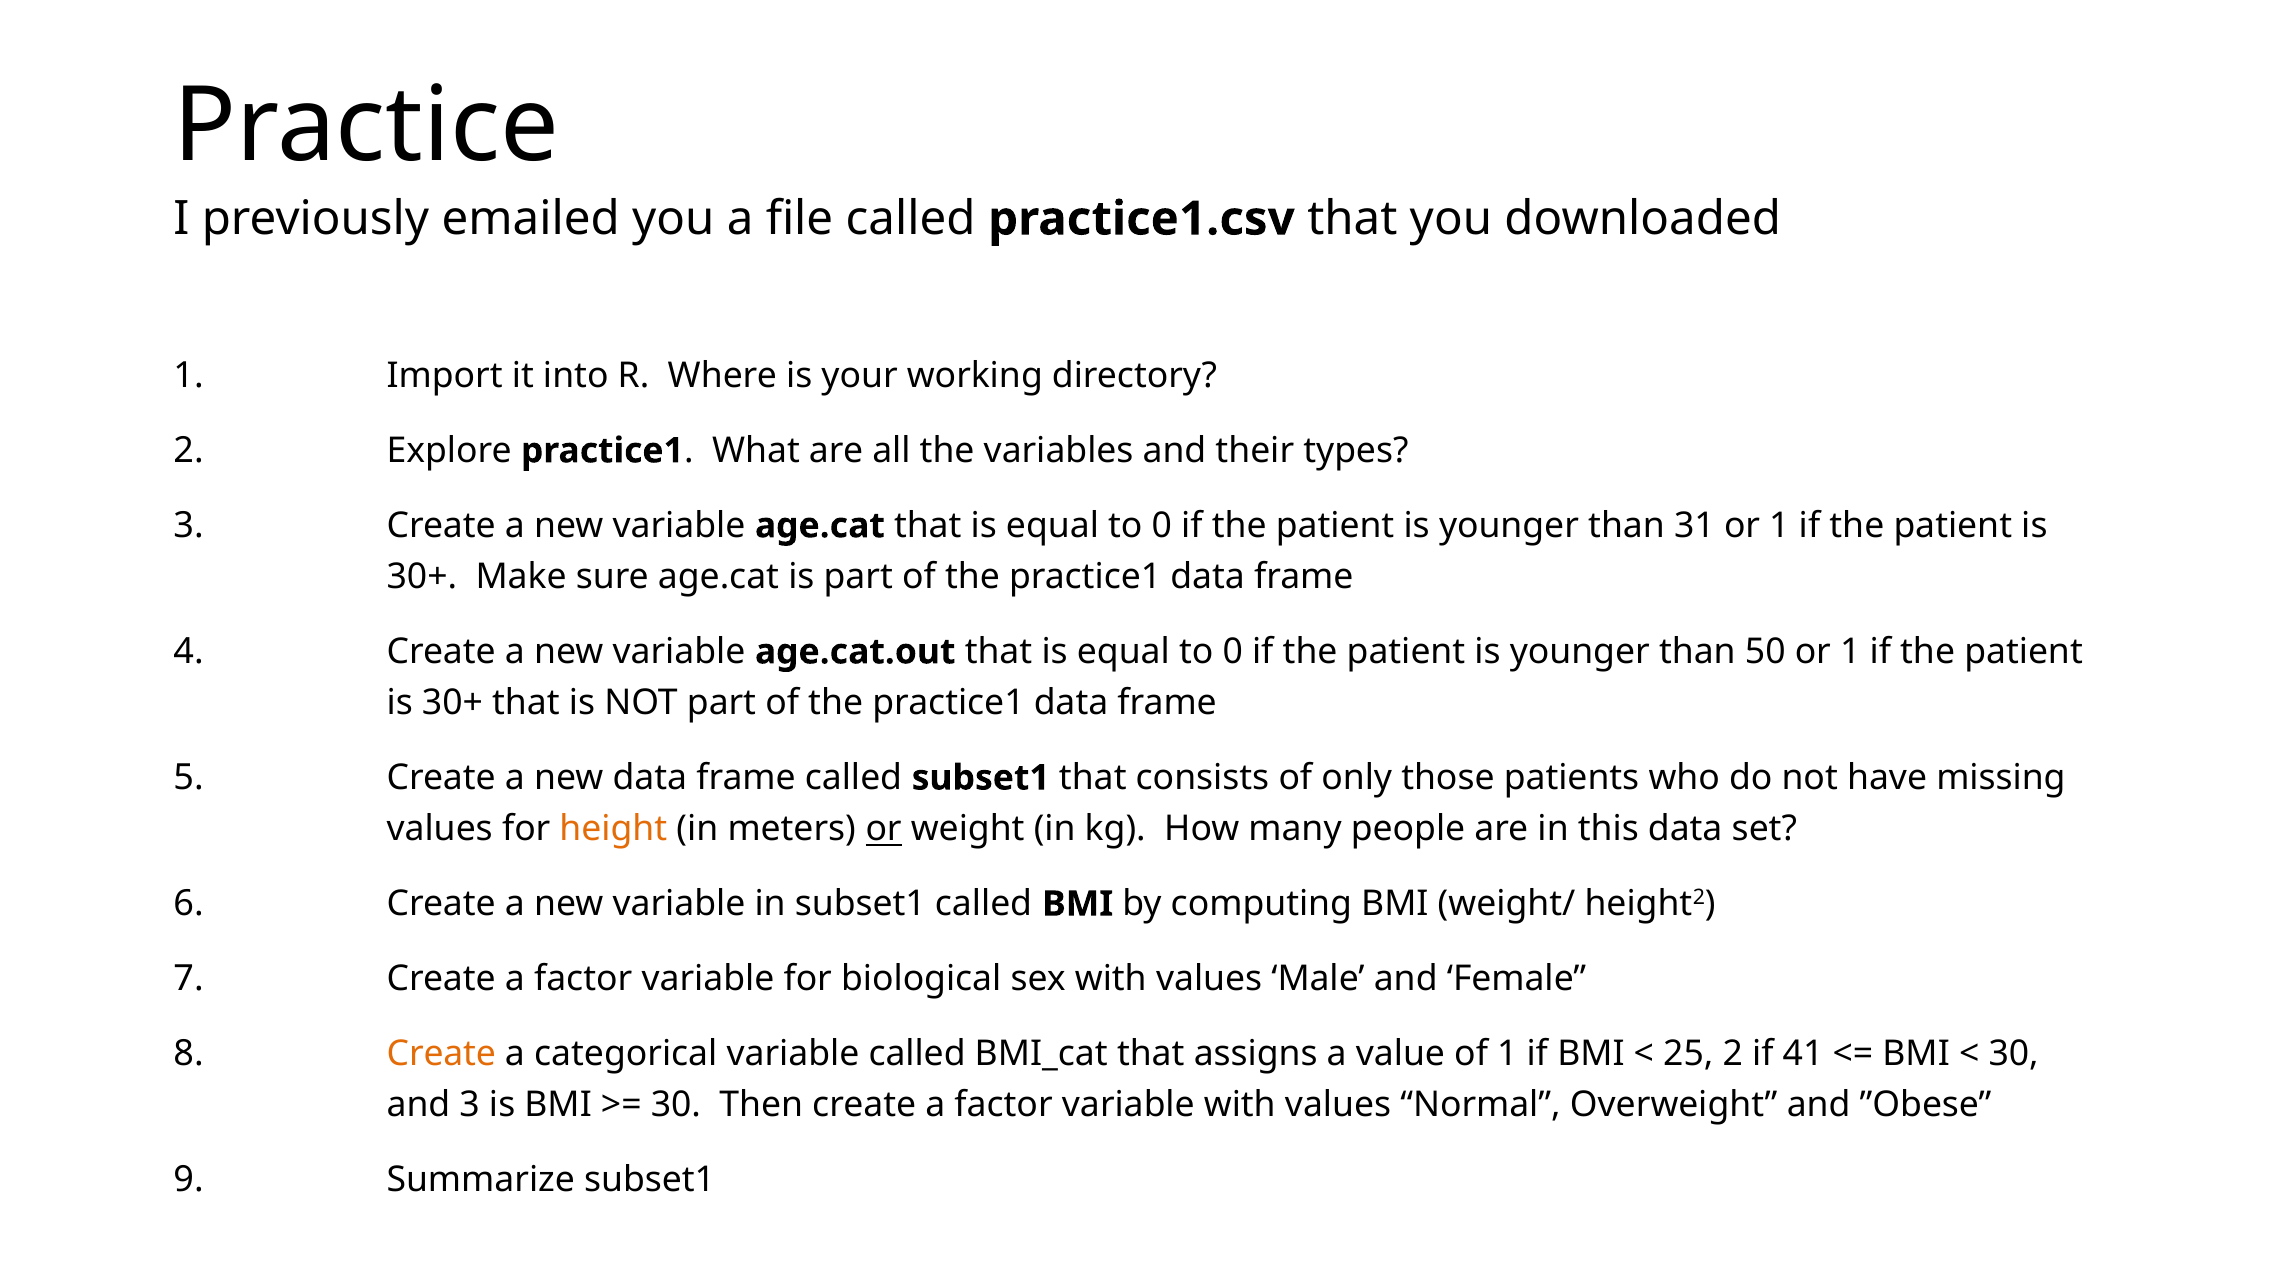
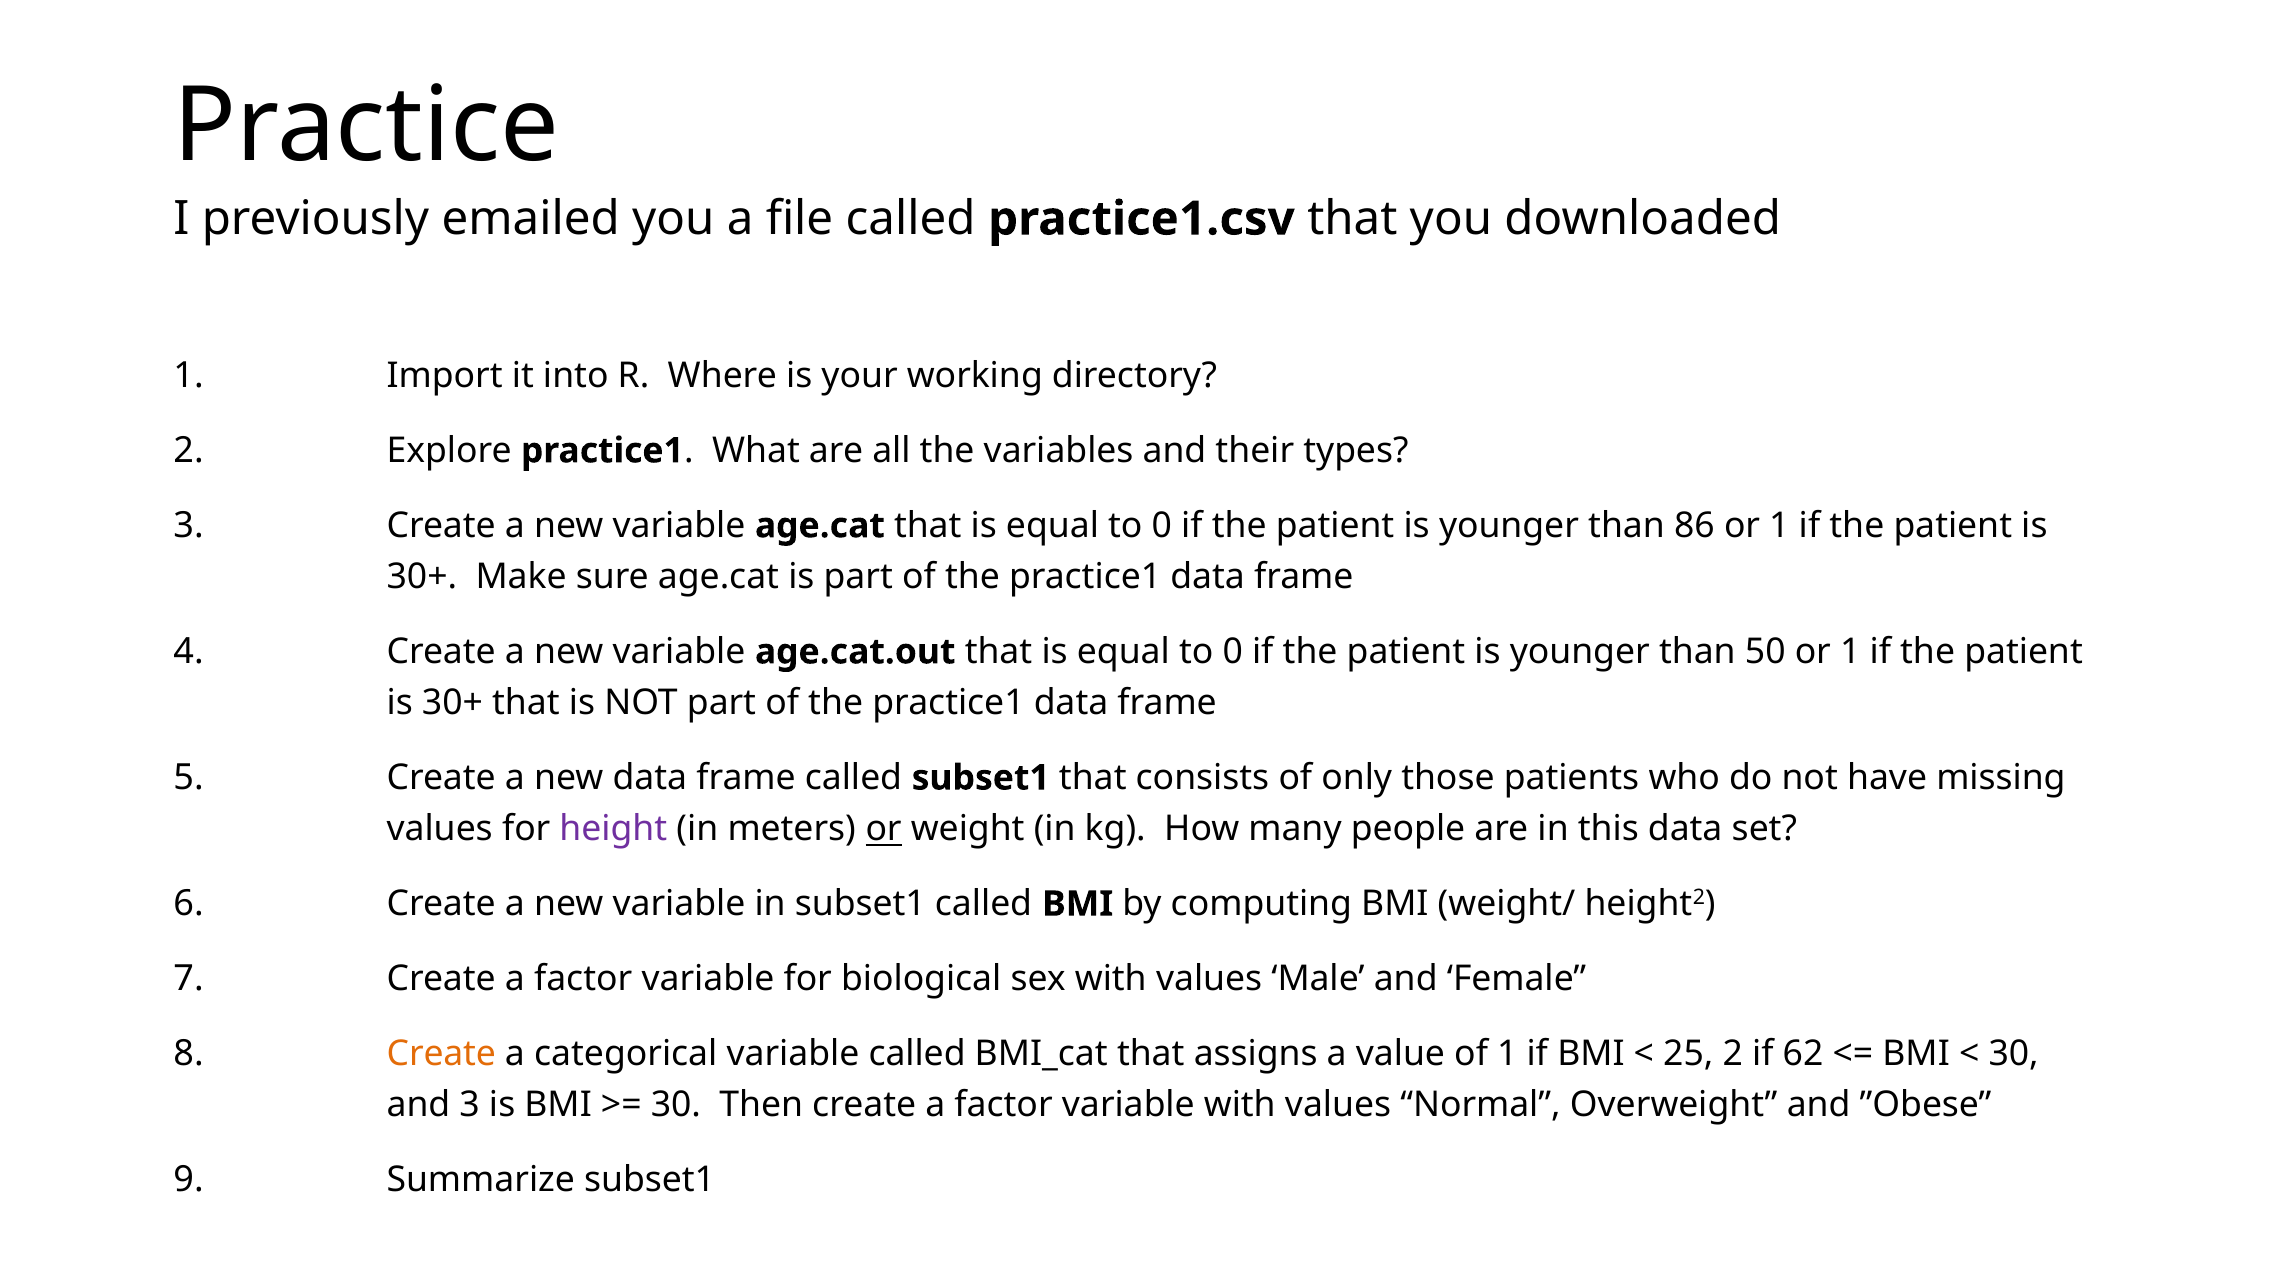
31: 31 -> 86 (1694, 525)
height colour: orange -> purple (613, 829)
41: 41 -> 62 (1803, 1054)
